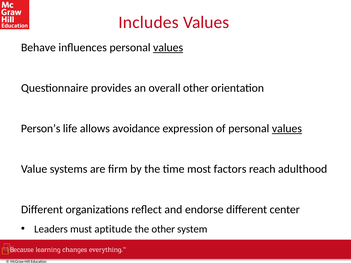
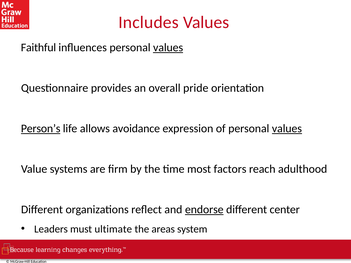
Behave: Behave -> Faithful (38, 48)
overall other: other -> pride (196, 88)
Person’s underline: none -> present (41, 129)
endorse underline: none -> present (204, 210)
aptitude: aptitude -> ultimate (113, 229)
the other: other -> areas (163, 229)
